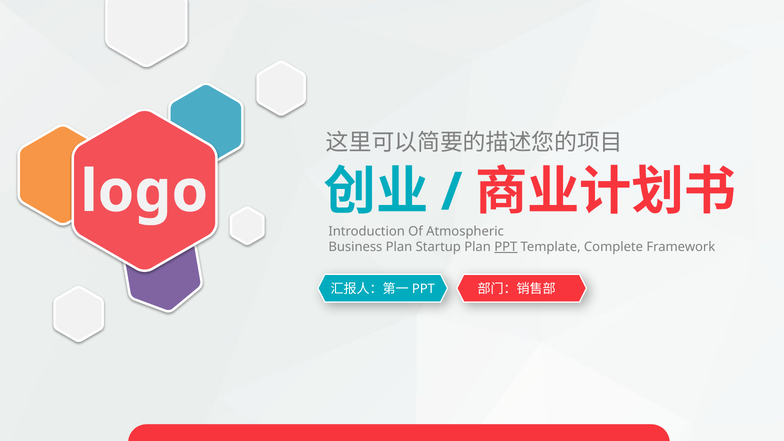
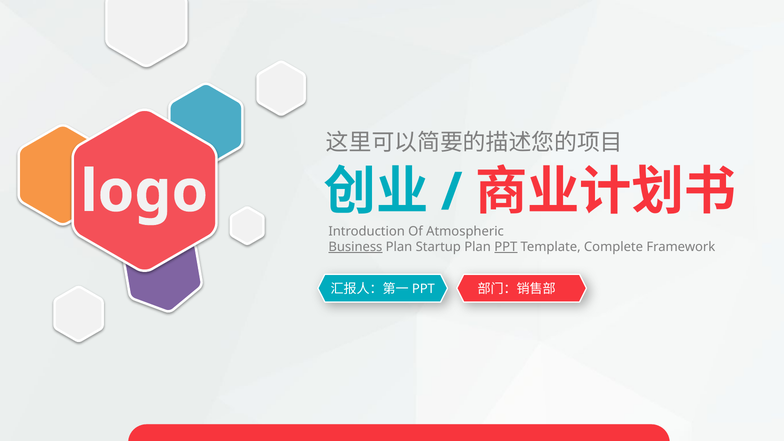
Business underline: none -> present (355, 247)
